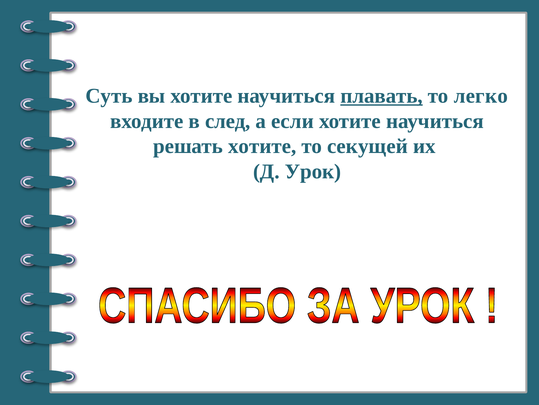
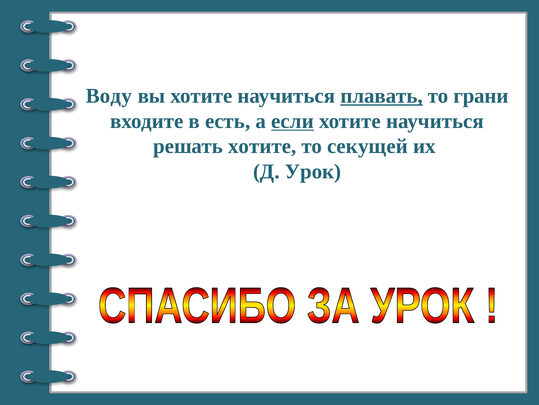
Суть: Суть -> Воду (109, 96)
легко: легко -> грани (481, 96)
след: след -> есть (228, 121)
если underline: none -> present (292, 121)
